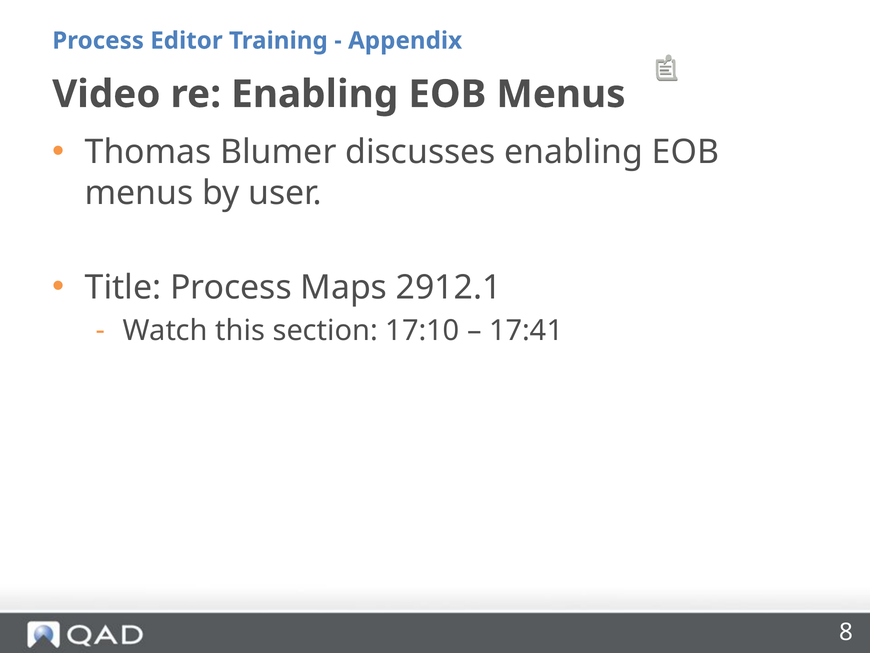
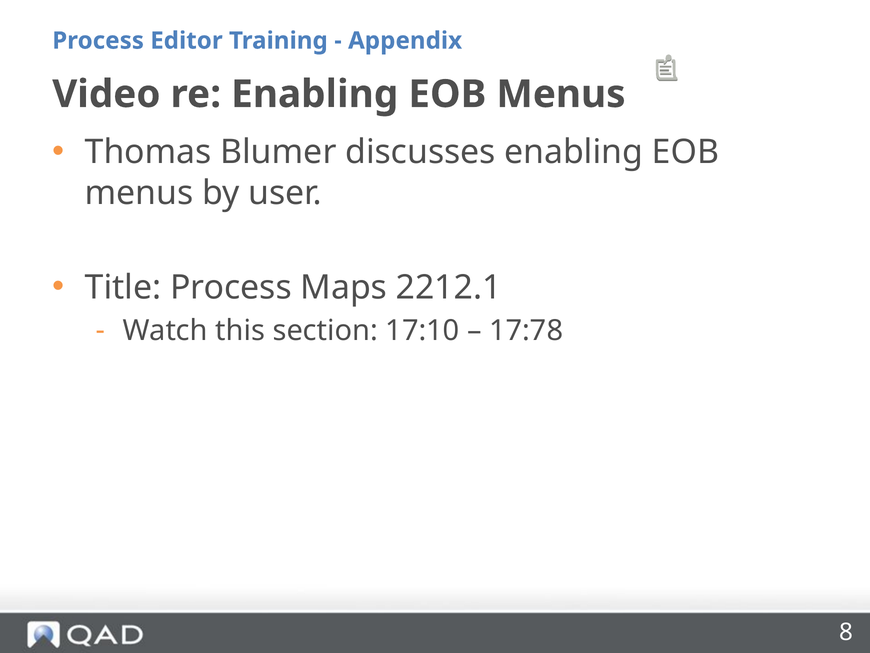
2912.1: 2912.1 -> 2212.1 (449, 287)
17:41: 17:41 -> 17:78 (526, 330)
